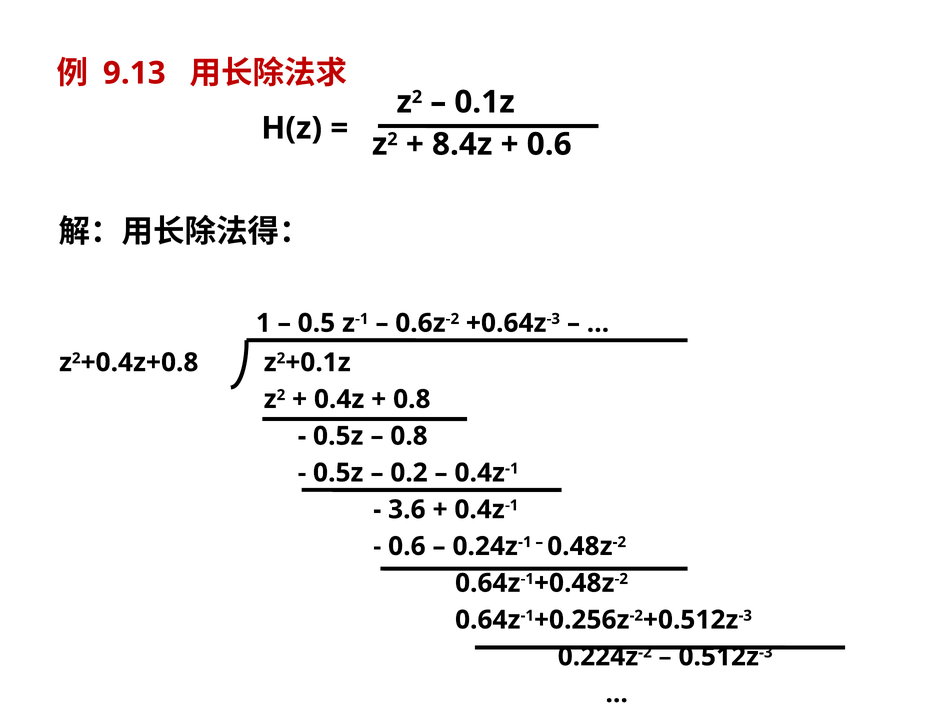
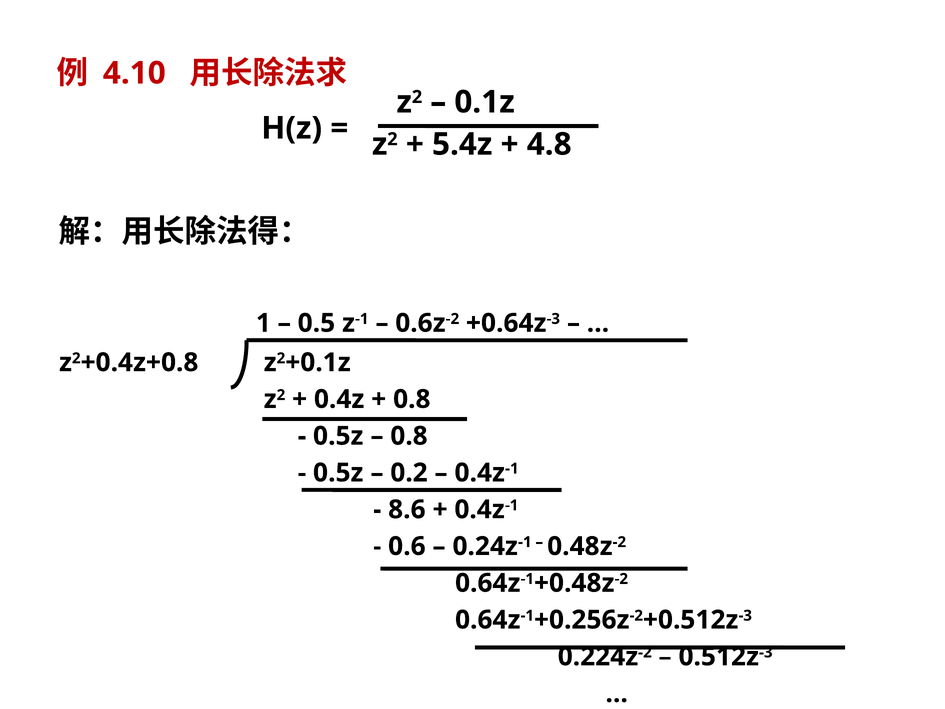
9.13: 9.13 -> 4.10 (134, 73)
8.4z: 8.4z -> 5.4z (462, 144)
0.6: 0.6 -> 4.8 (549, 144)
3.6: 3.6 -> 8.6 (407, 509)
